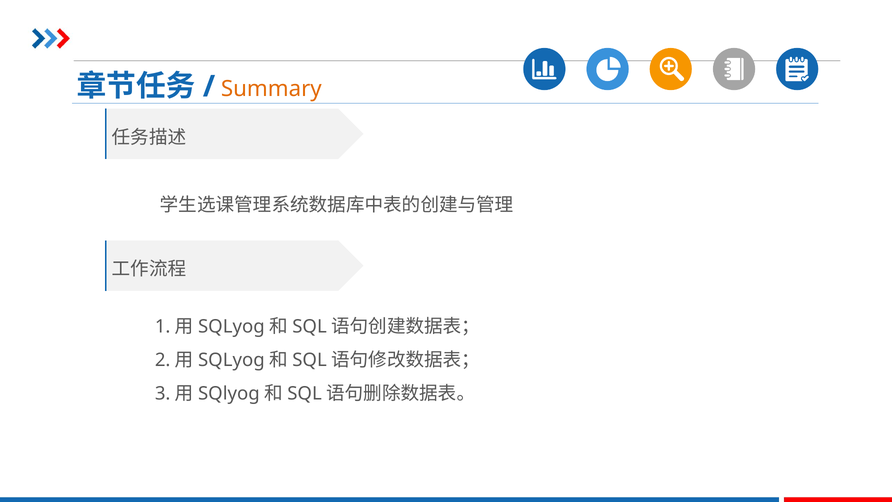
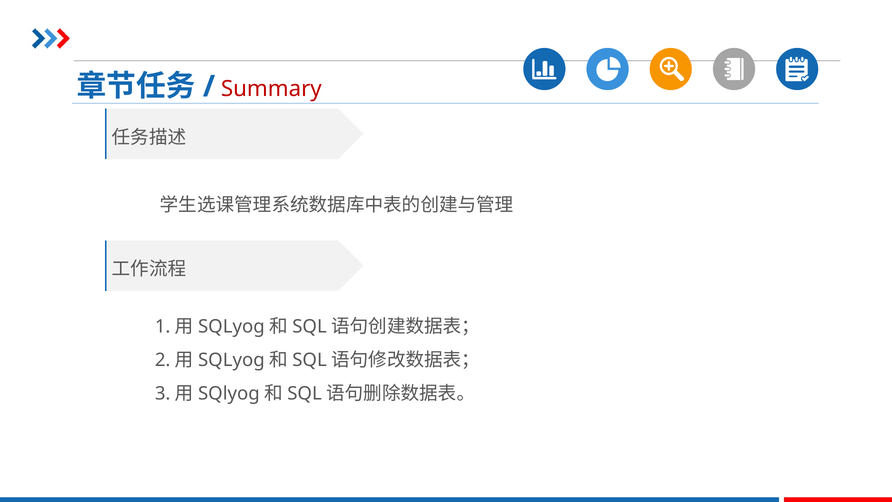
Summary colour: orange -> red (271, 89)
